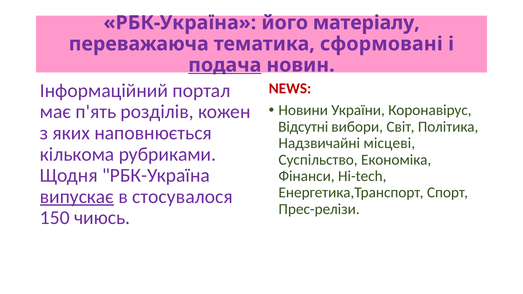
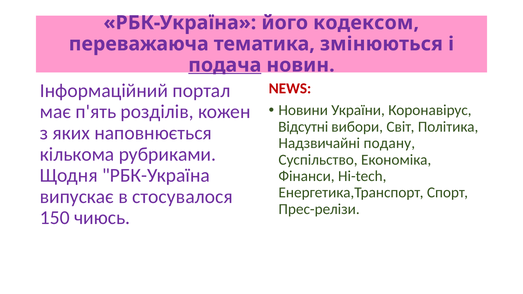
матеріалу: матеріалу -> кодексом (366, 23)
сформовані: сформовані -> змінюються (381, 44)
місцеві: місцеві -> подану (389, 143)
випускає underline: present -> none (77, 197)
